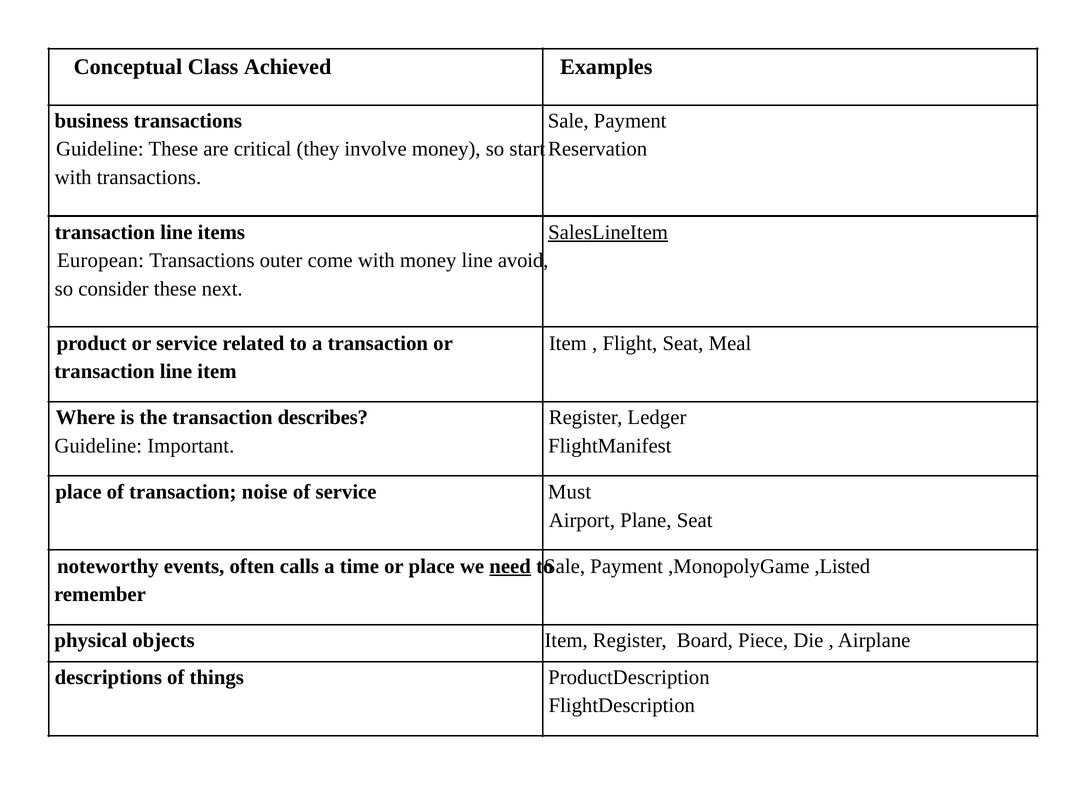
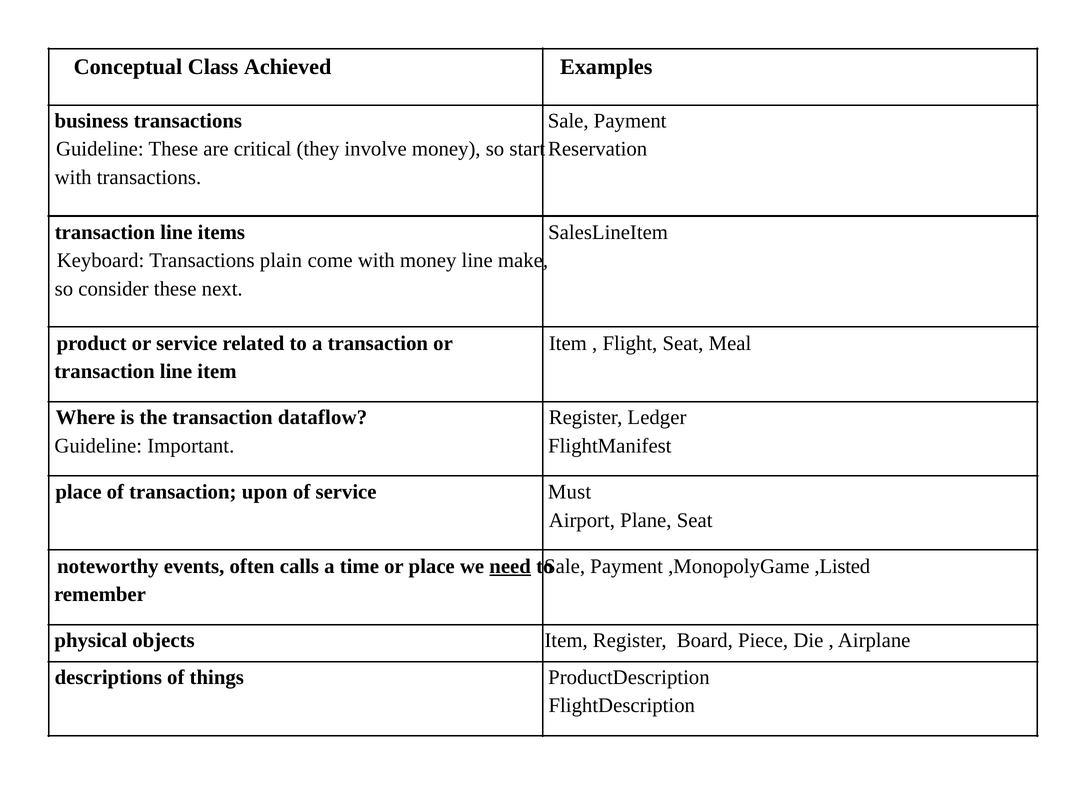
SalesLineItem underline: present -> none (608, 232)
European: European -> Keyboard (101, 260)
outer: outer -> plain (281, 260)
avoid: avoid -> make (523, 260)
describes: describes -> dataflow (323, 417)
noise: noise -> upon (265, 492)
